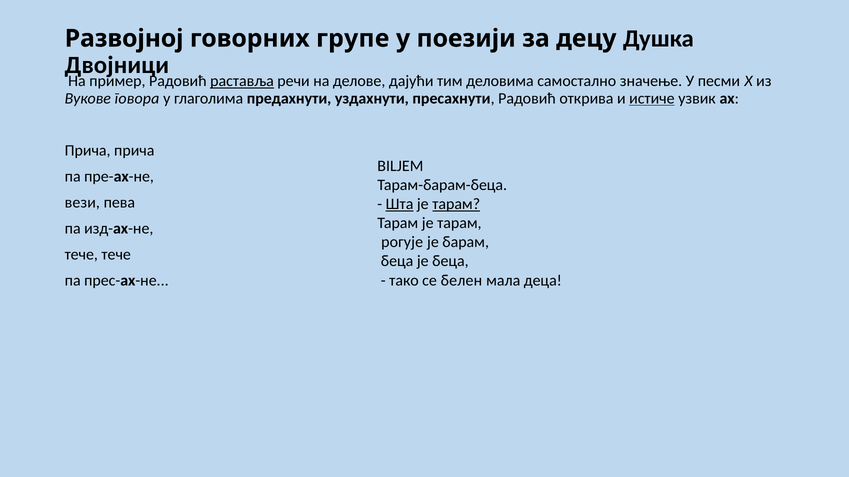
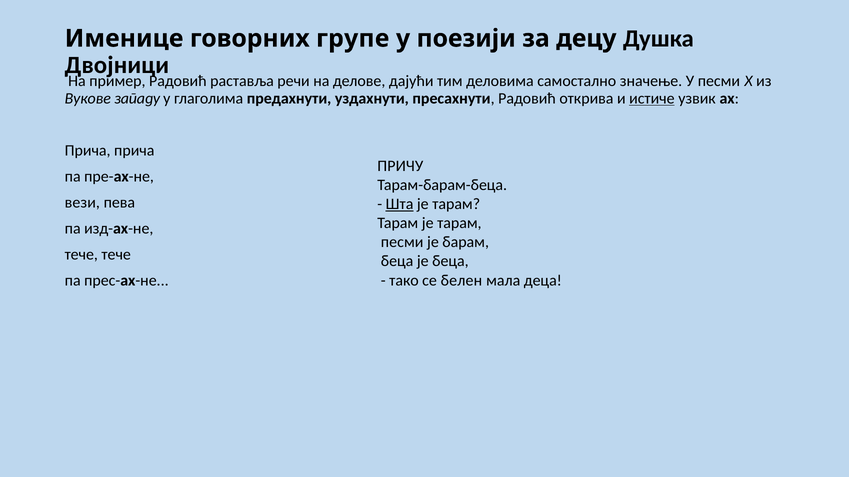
Развојној: Развојној -> Именице (124, 39)
раставља underline: present -> none (242, 81)
говора: говора -> западу (137, 99)
BILJEM: BILJEM -> ПРИЧУ (400, 166)
тарам underline: present -> none (456, 204)
рогује: рогује -> песми (402, 242)
